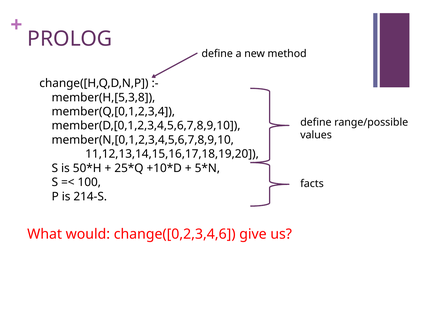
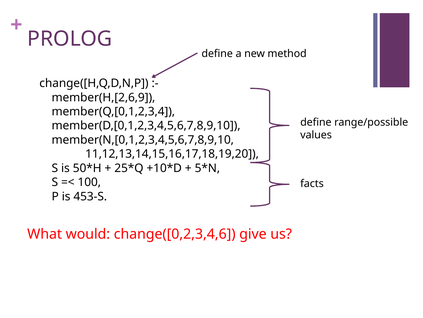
member(H,[5,3,8: member(H,[5,3,8 -> member(H,[2,6,9 (103, 97)
214-S: 214-S -> 453-S (90, 196)
